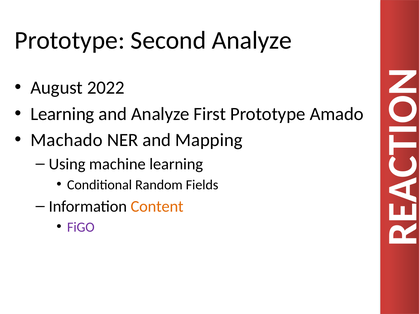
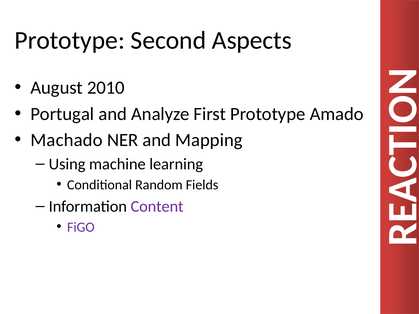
Second Analyze: Analyze -> Aspects (252, 41)
2022: 2022 -> 2010 (106, 88)
Learning: Learning -> Portugal (62, 114)
Content colour: orange -> purple (157, 206)
